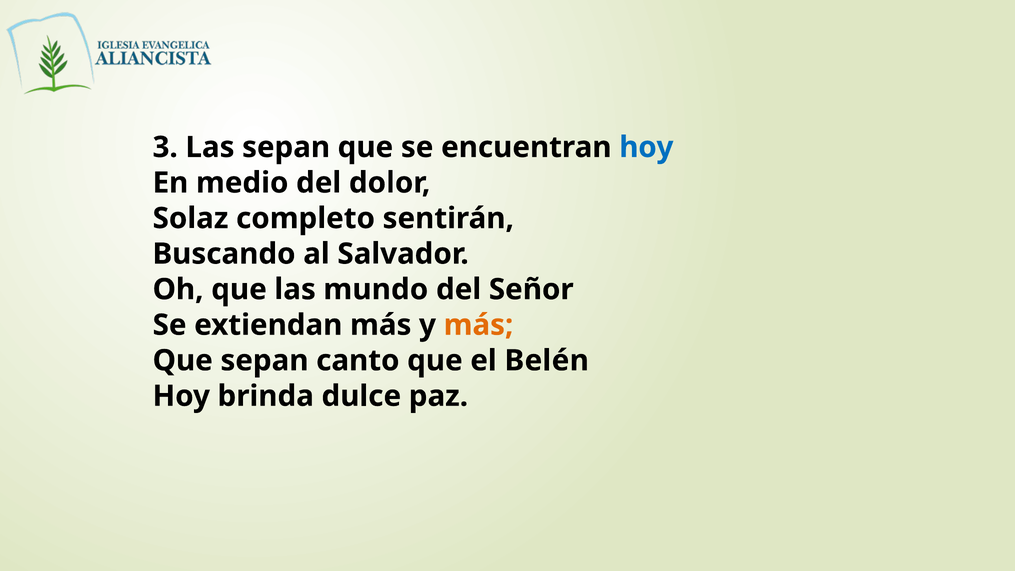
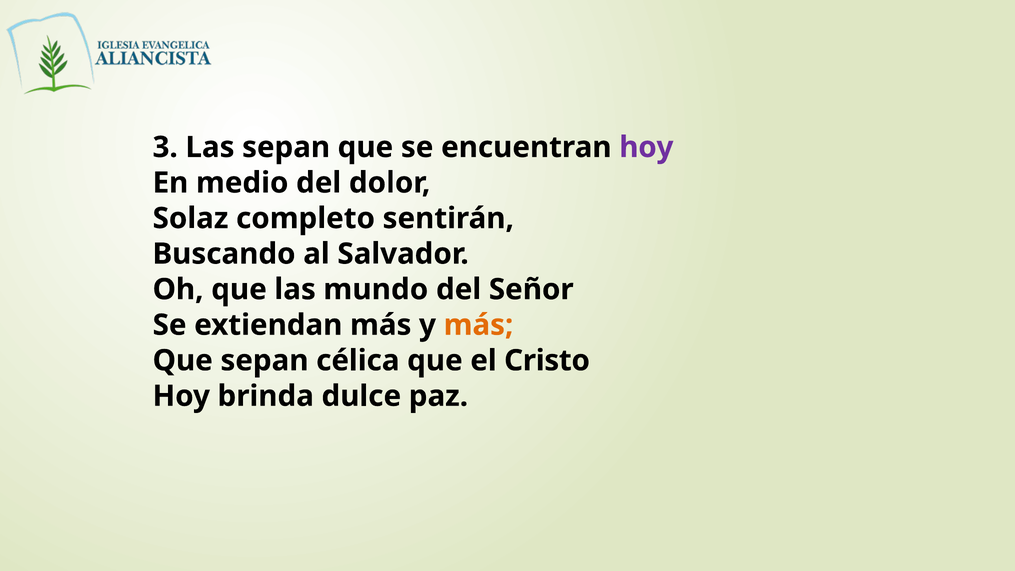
hoy colour: blue -> purple (646, 147)
canto: canto -> célica (358, 361)
Belén: Belén -> Cristo (547, 361)
